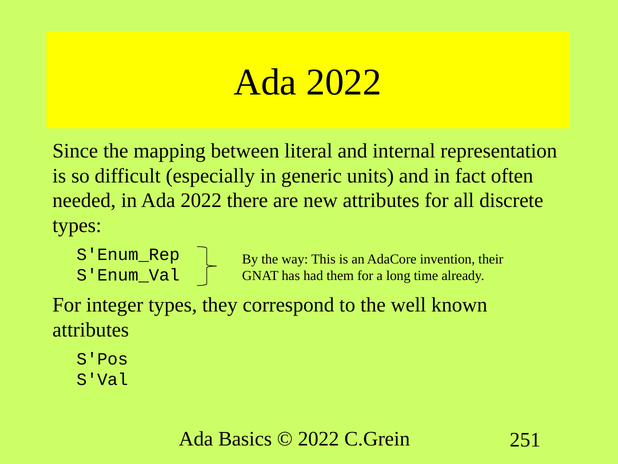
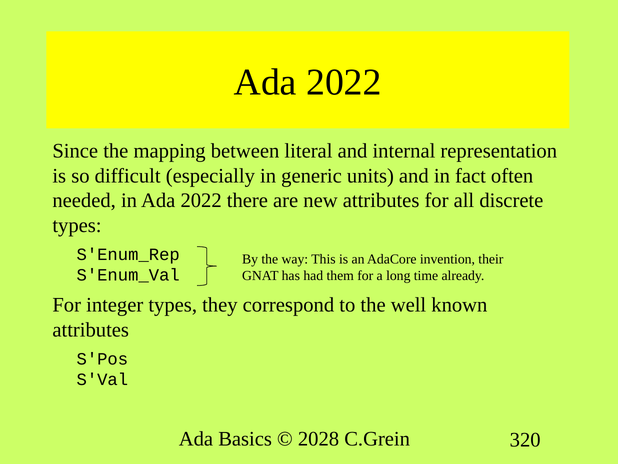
2022: 2022 -> 2028 (319, 439)
251: 251 -> 320 (525, 439)
